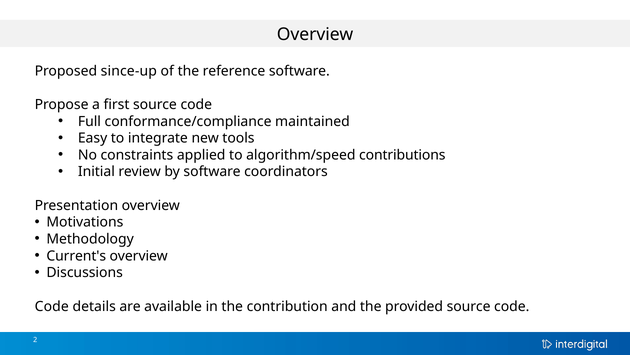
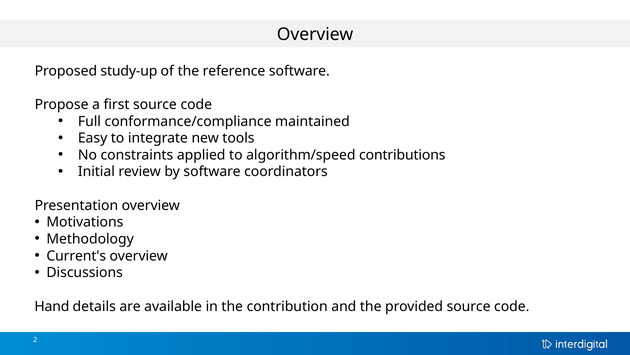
since-up: since-up -> study-up (129, 71)
Code: Code -> Hand (52, 306)
